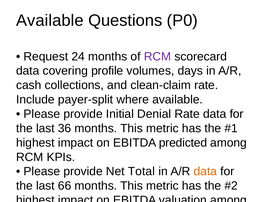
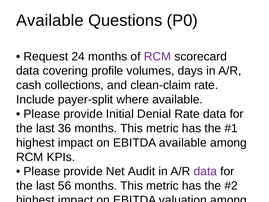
EBITDA predicted: predicted -> available (183, 143)
Total: Total -> Audit (142, 171)
data colour: orange -> purple (205, 171)
66: 66 -> 56 (65, 186)
